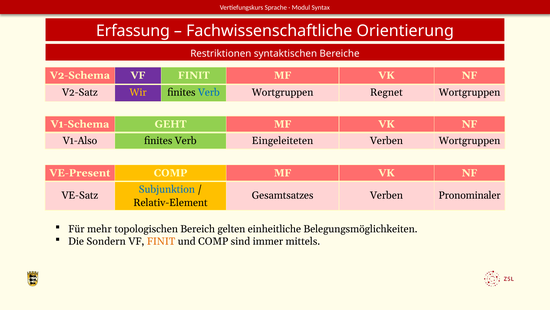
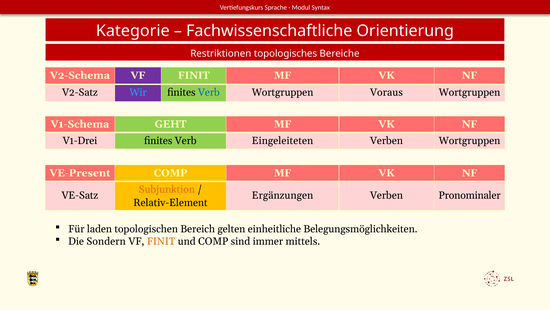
Erfassung: Erfassung -> Kategorie (133, 31)
syntaktischen: syntaktischen -> topologisches (285, 54)
Wir colour: yellow -> light blue (138, 92)
Regnet: Regnet -> Voraus (386, 92)
V1-Also: V1-Also -> V1-Drei (80, 140)
Subjunktion colour: blue -> orange (167, 189)
Gesamtsatzes: Gesamtsatzes -> Ergänzungen (283, 195)
mehr: mehr -> laden (99, 229)
